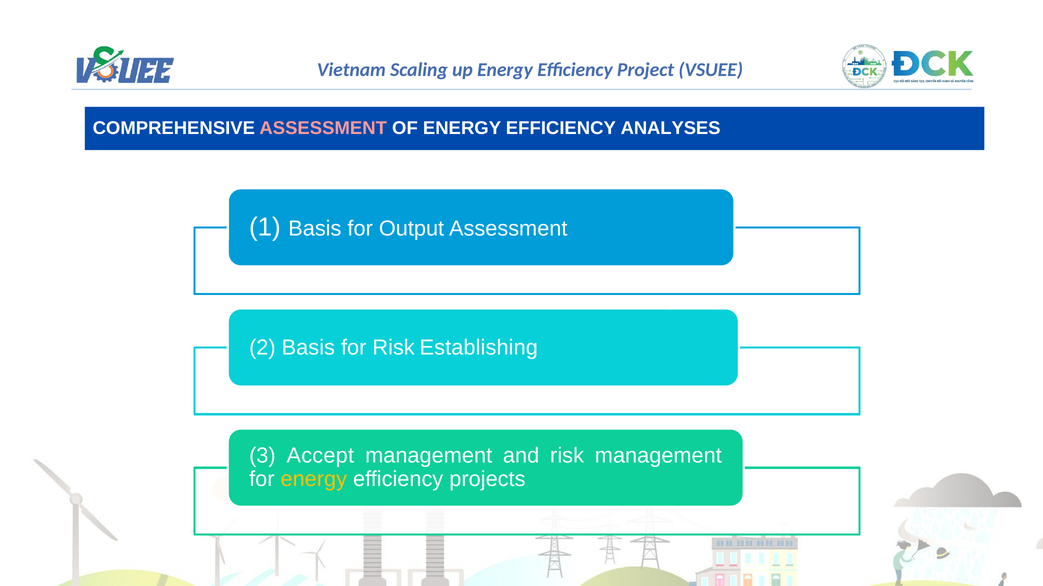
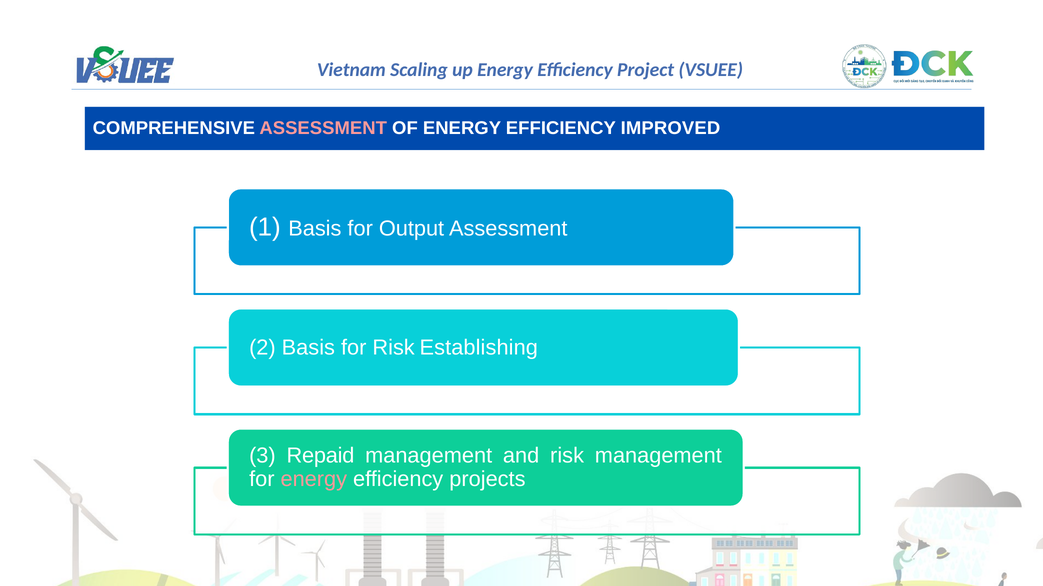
ANALYSES: ANALYSES -> IMPROVED (670, 128)
Accept: Accept -> Repaid (321, 456)
energy colour: yellow -> pink (314, 480)
